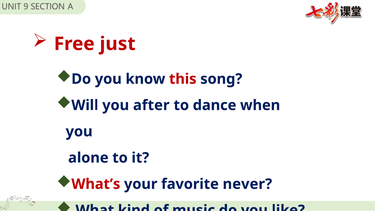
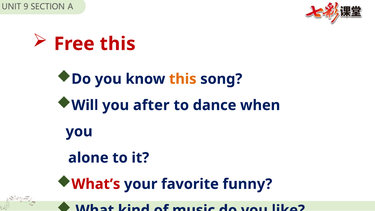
Free just: just -> this (118, 44)
this colour: red -> orange (183, 79)
never: never -> funny (247, 184)
